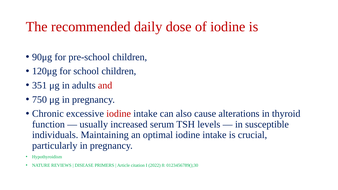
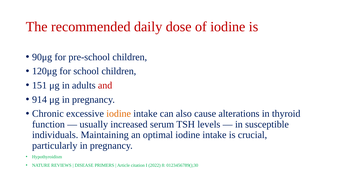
351: 351 -> 151 (39, 85)
750: 750 -> 914 (39, 100)
iodine colour: red -> orange (119, 114)
